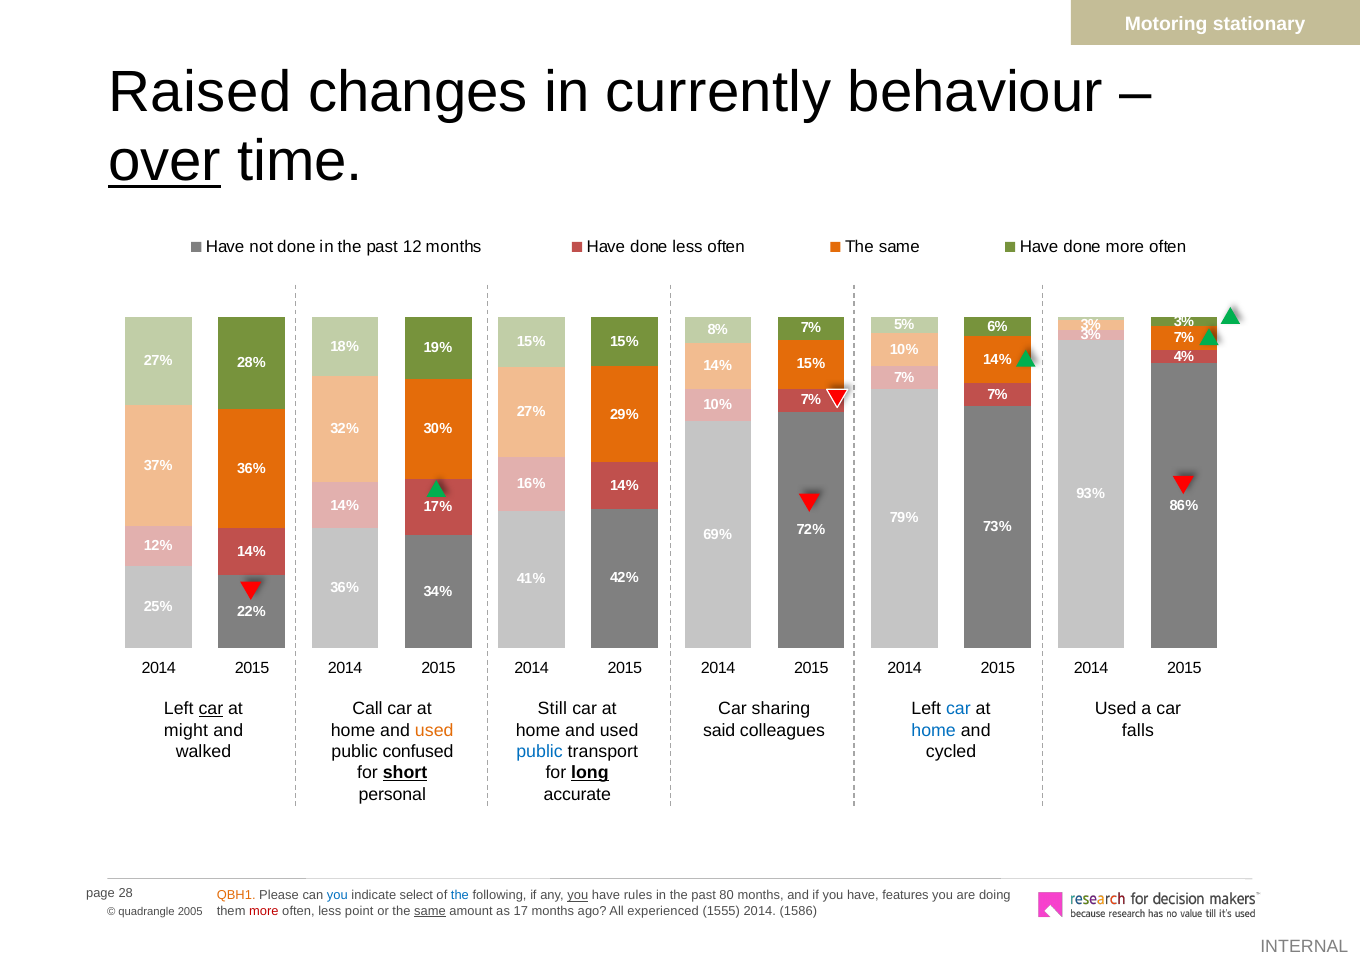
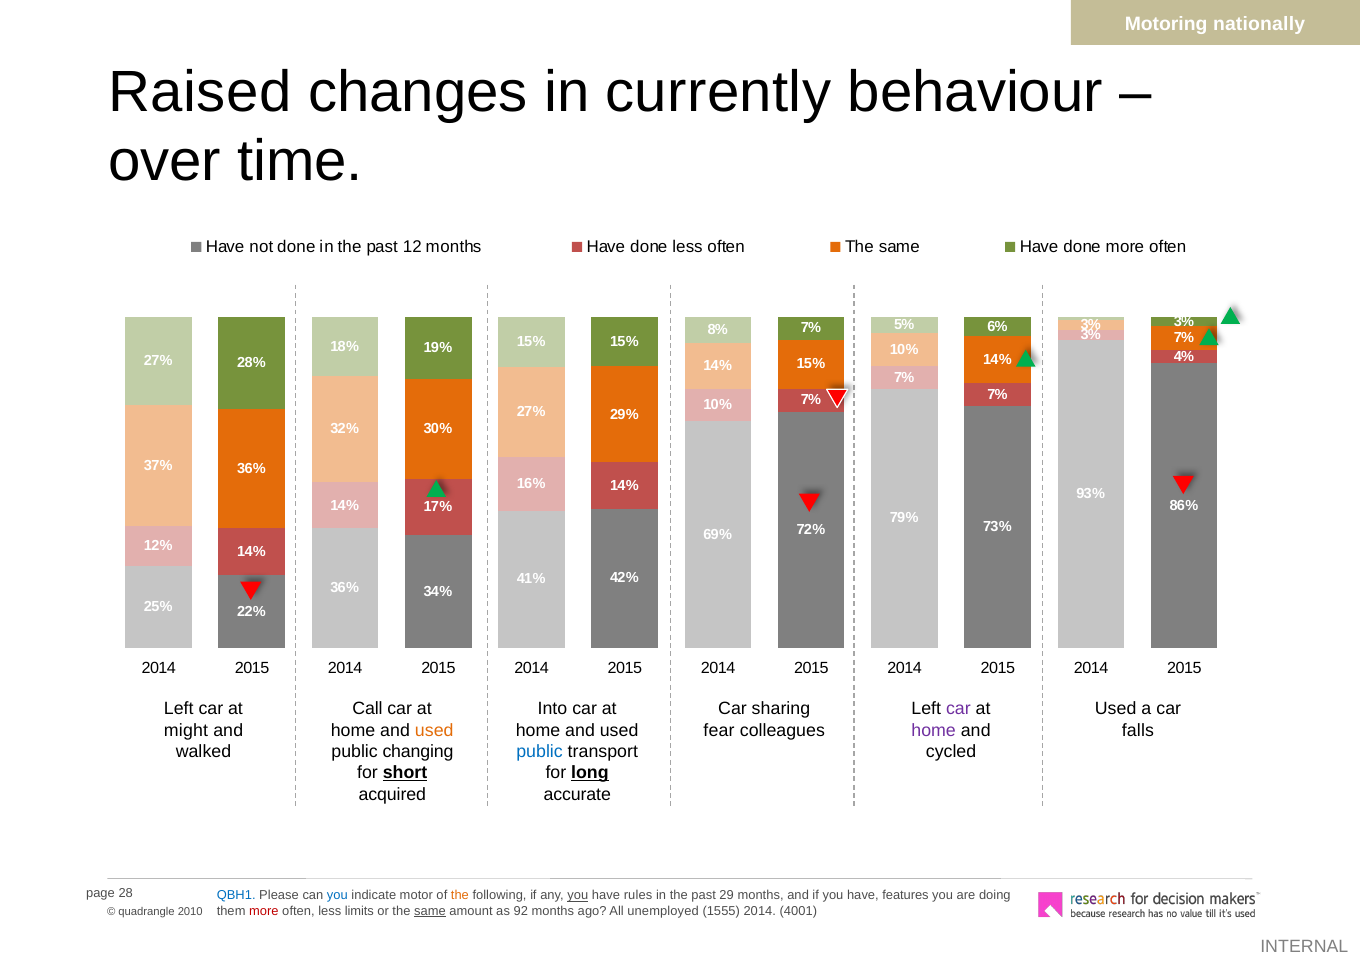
stationary: stationary -> nationally (1259, 24)
over underline: present -> none (165, 162)
car underline: present -> none (211, 709)
Still: Still -> Into (552, 709)
car colour: blue -> purple (958, 709)
said: said -> fear (719, 730)
home colour: blue -> purple (934, 730)
confused: confused -> changing (418, 752)
personal: personal -> acquired (392, 794)
QBH1 colour: orange -> blue (236, 896)
select: select -> motor (416, 896)
the colour: blue -> orange (460, 896)
80: 80 -> 29 (727, 896)
point: point -> limits (359, 911)
17: 17 -> 92 (521, 911)
experienced: experienced -> unemployed (663, 911)
1586: 1586 -> 4001 (798, 911)
2005: 2005 -> 2010 (190, 912)
